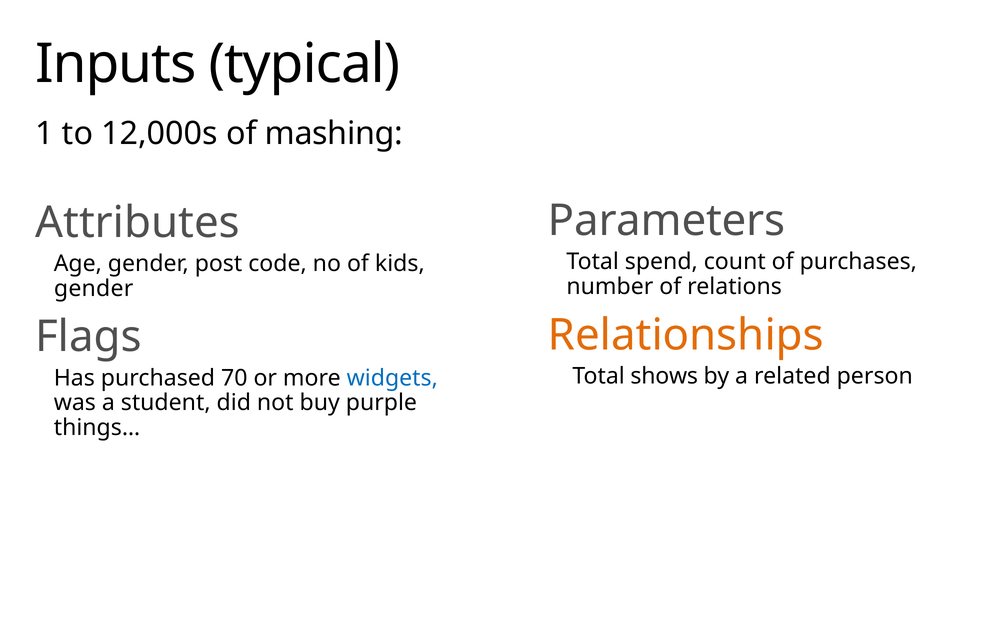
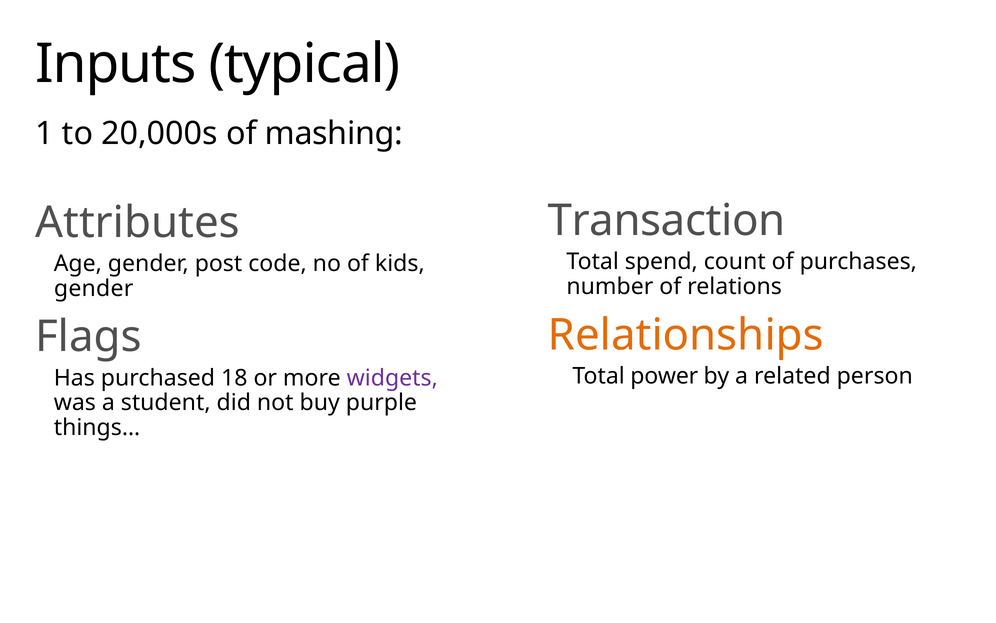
12,000s: 12,000s -> 20,000s (160, 133)
Parameters: Parameters -> Transaction (667, 221)
shows: shows -> power (664, 376)
70: 70 -> 18 (234, 378)
widgets colour: blue -> purple (392, 378)
